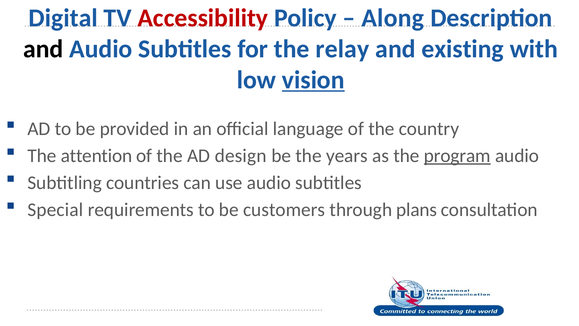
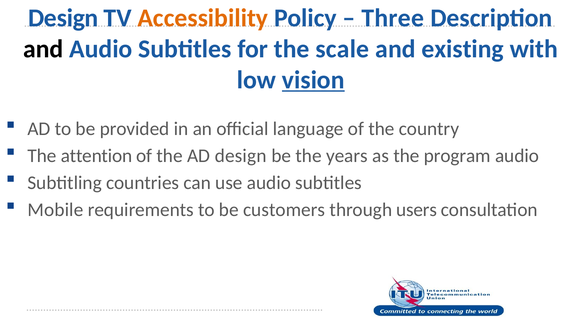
Digital: Digital -> Design (63, 18)
Accessibility colour: red -> orange (203, 18)
Along: Along -> Three (393, 18)
relay: relay -> scale (342, 49)
program underline: present -> none (457, 156)
Special: Special -> Mobile (55, 210)
plans: plans -> users (417, 210)
